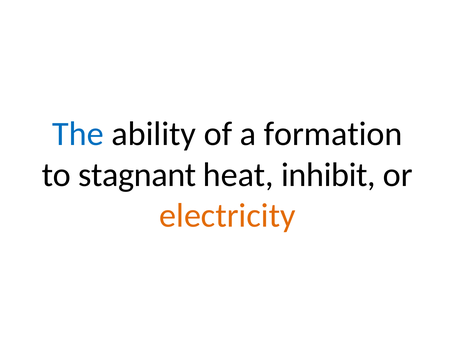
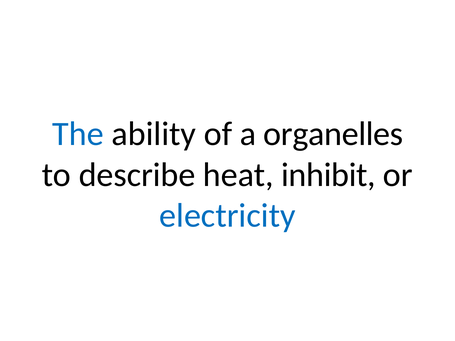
formation: formation -> organelles (333, 134)
stagnant: stagnant -> describe (137, 175)
electricity colour: orange -> blue (227, 216)
